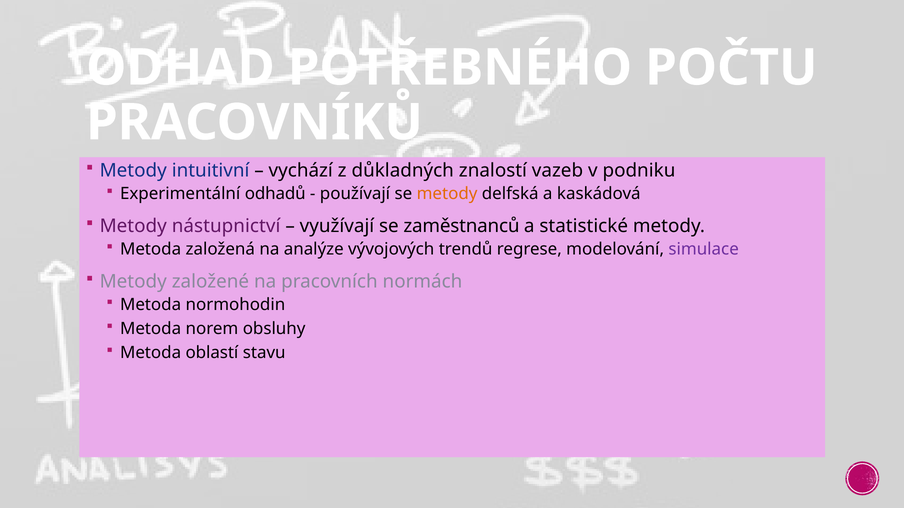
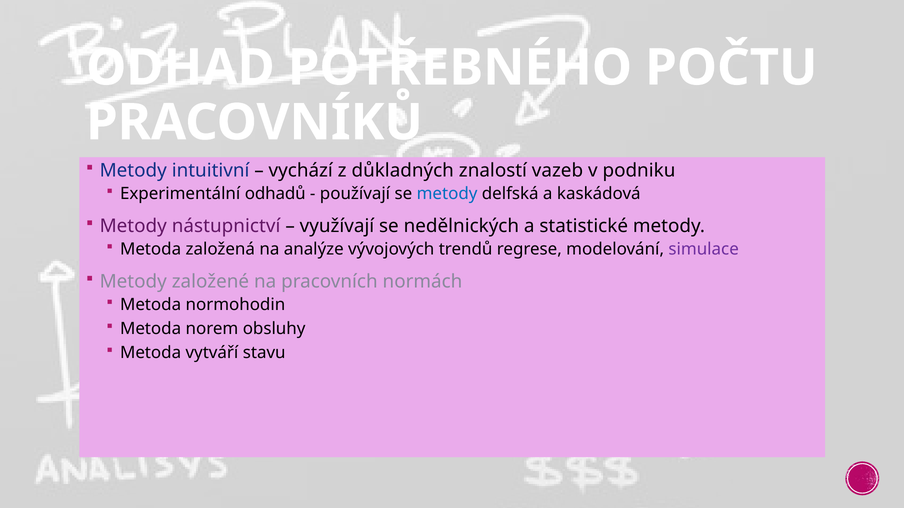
metody colour: orange -> blue (447, 194)
zaměstnanců: zaměstnanců -> nedělnických (461, 226)
oblastí: oblastí -> vytváří (212, 353)
